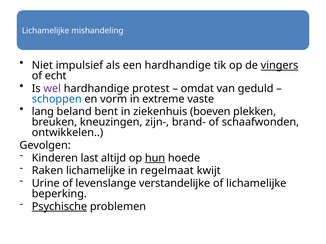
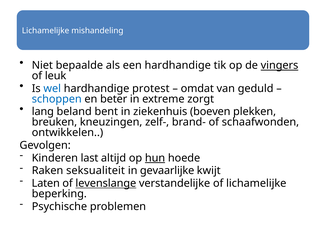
impulsief: impulsief -> bepaalde (79, 66)
echt: echt -> leuk (56, 76)
wel colour: purple -> blue (52, 89)
vorm: vorm -> beter (114, 99)
vaste: vaste -> zorgt (201, 99)
zijn-: zijn- -> zelf- (157, 122)
Raken lichamelijke: lichamelijke -> seksualiteit (96, 171)
regelmaat: regelmaat -> gevaarlijke (167, 171)
Urine: Urine -> Laten (46, 184)
levenslange underline: none -> present (106, 184)
Psychische underline: present -> none (59, 207)
